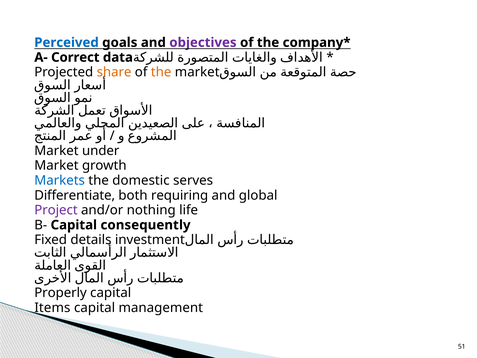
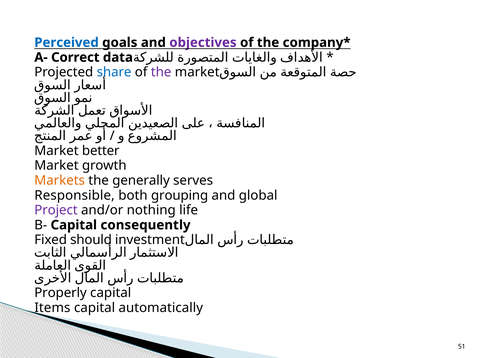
share colour: orange -> blue (114, 72)
the colour: orange -> purple (161, 72)
under: under -> better (101, 151)
Markets colour: blue -> orange (60, 180)
domestic: domestic -> generally (141, 180)
Differentiate: Differentiate -> Responsible (75, 195)
requiring: requiring -> grouping (180, 195)
details: details -> should (91, 240)
management: management -> automatically (161, 308)
